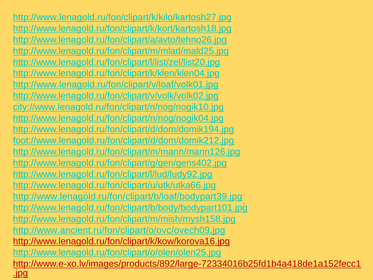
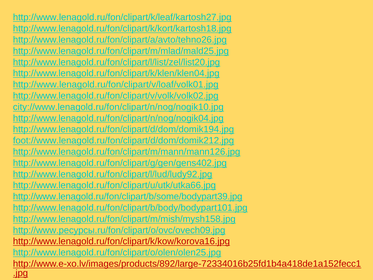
http://www.lenagold.ru/fon/clipart/k/kilo/kartosh27.jpg: http://www.lenagold.ru/fon/clipart/k/kilo/kartosh27.jpg -> http://www.lenagold.ru/fon/clipart/k/leaf/kartosh27.jpg (122, 17)
http://www.lenagold.ru/fon/clipart/b/loaf/bodypart39.jpg: http://www.lenagold.ru/fon/clipart/b/loaf/bodypart39.jpg -> http://www.lenagold.ru/fon/clipart/b/some/bodypart39.jpg (128, 196)
http://www.ancient.ru/fon/clipart/o/ovc/ovech09.jpg: http://www.ancient.ru/fon/clipart/o/ovc/ovech09.jpg -> http://www.ресурсы.ru/fon/clipart/o/ovc/ovech09.jpg (119, 230)
